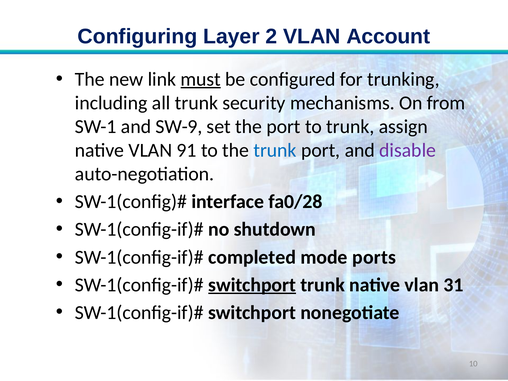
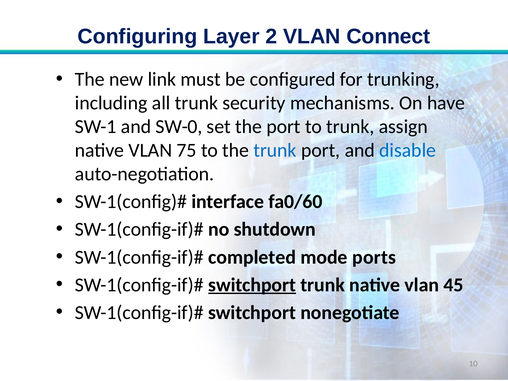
Account: Account -> Connect (388, 37)
must underline: present -> none (201, 79)
from: from -> have (446, 103)
SW-9: SW-9 -> SW-0 (179, 127)
91: 91 -> 75 (187, 150)
disable colour: purple -> blue (408, 150)
fa0/28: fa0/28 -> fa0/60 (295, 202)
31: 31 -> 45 (454, 285)
